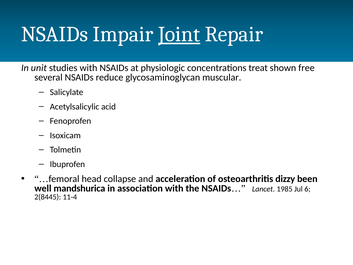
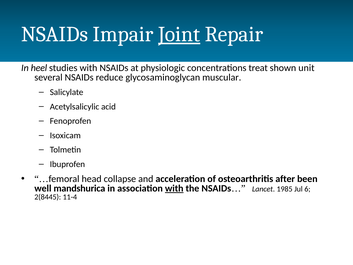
unit: unit -> heel (39, 68)
free: free -> unit (306, 68)
dizzy: dizzy -> after (285, 179)
with underline: none -> present (174, 188)
